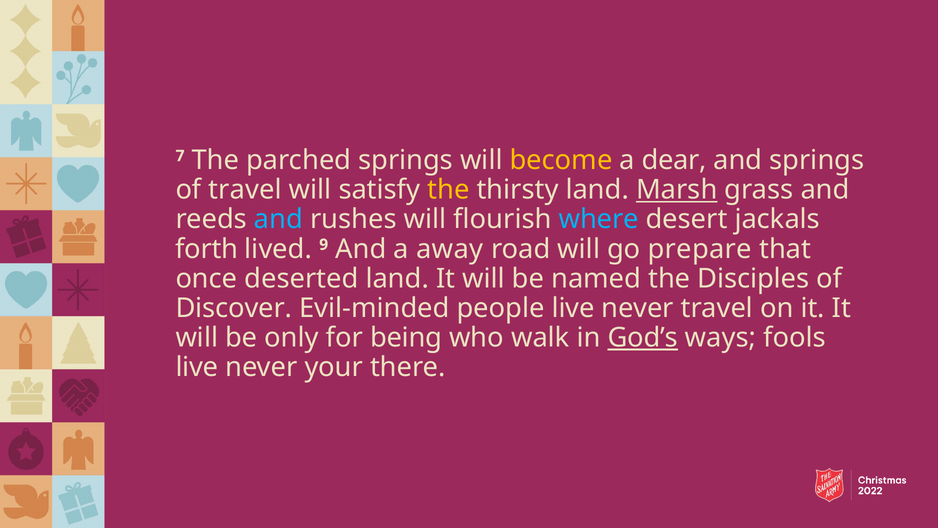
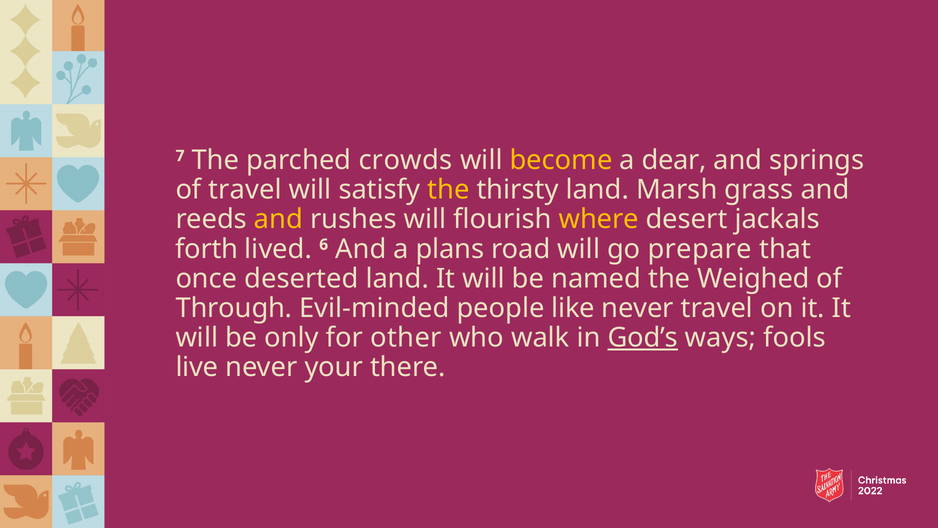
parched springs: springs -> crowds (405, 160)
Marsh underline: present -> none (677, 190)
and colour: light blue -> yellow (278, 219)
where colour: light blue -> yellow (599, 219)
9: 9 -> 6 (324, 244)
away: away -> plans (450, 249)
Disciples: Disciples -> Weighed (753, 278)
Discover: Discover -> Through (234, 308)
people live: live -> like (573, 308)
being: being -> other (406, 338)
